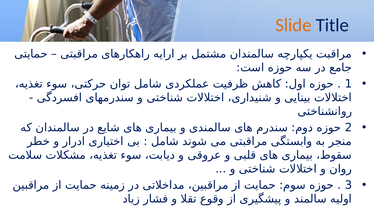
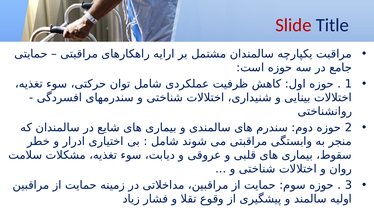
Slide colour: orange -> red (293, 25)
